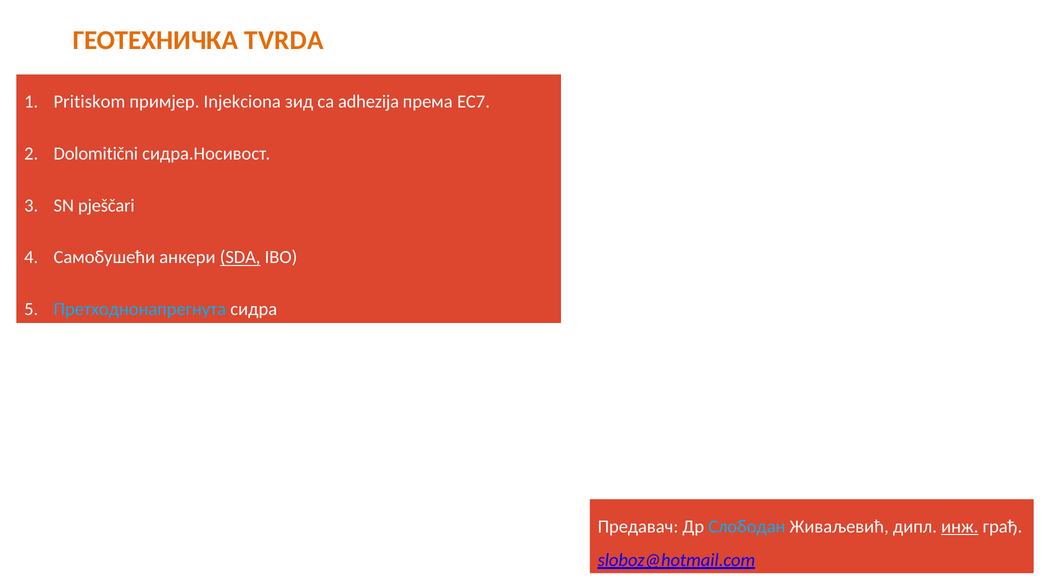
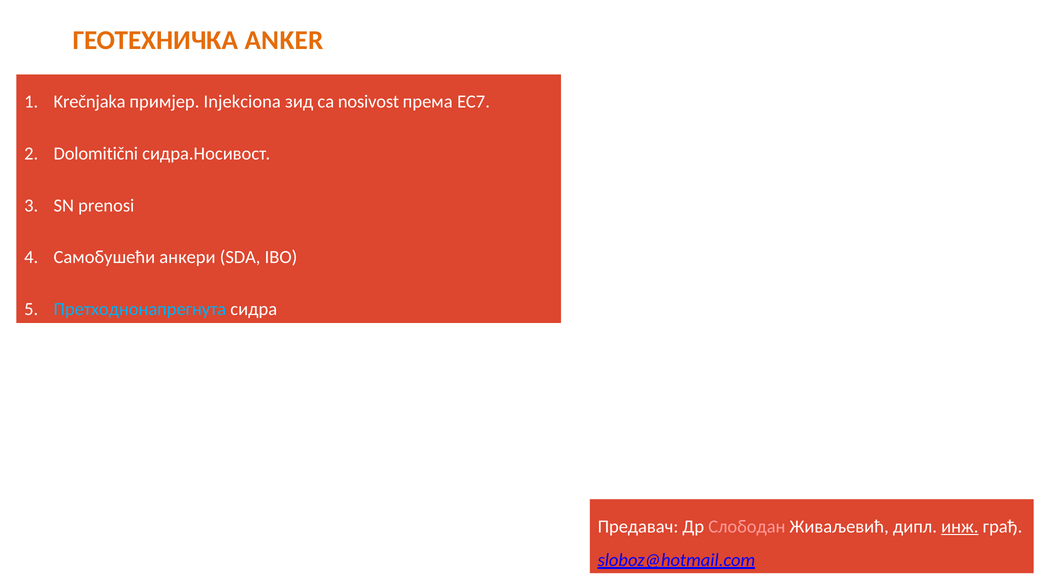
TVRDA: TVRDA -> ANKER (284, 40)
Pritiskom: Pritiskom -> Krečnjaka (90, 102)
adhezija: adhezija -> nosivost (369, 102)
pješčari: pješčari -> prenosi (106, 206)
SDA underline: present -> none (240, 257)
Слободан colour: light blue -> pink (747, 527)
